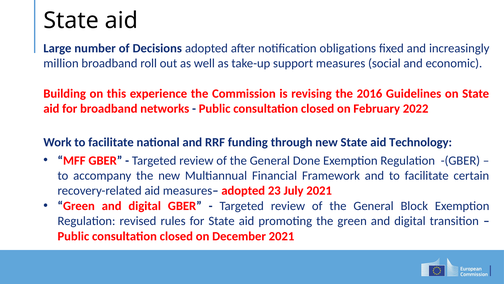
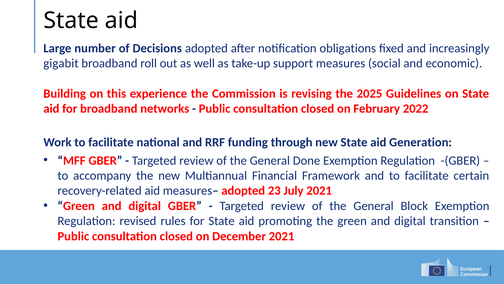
million: million -> gigabit (61, 63)
2016: 2016 -> 2025 (370, 93)
Technology: Technology -> Generation (421, 142)
